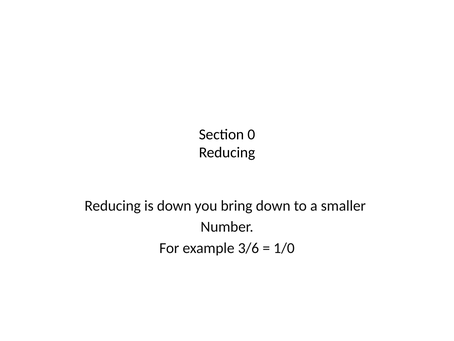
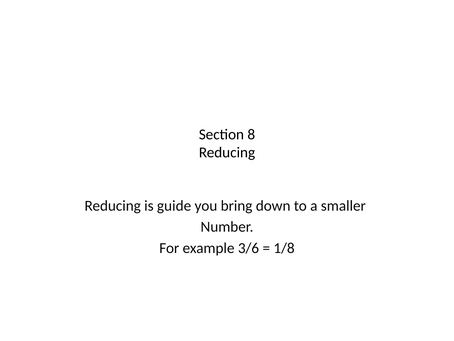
0: 0 -> 8 (251, 134)
is down: down -> guide (174, 205)
1/0: 1/0 -> 1/8 (284, 248)
